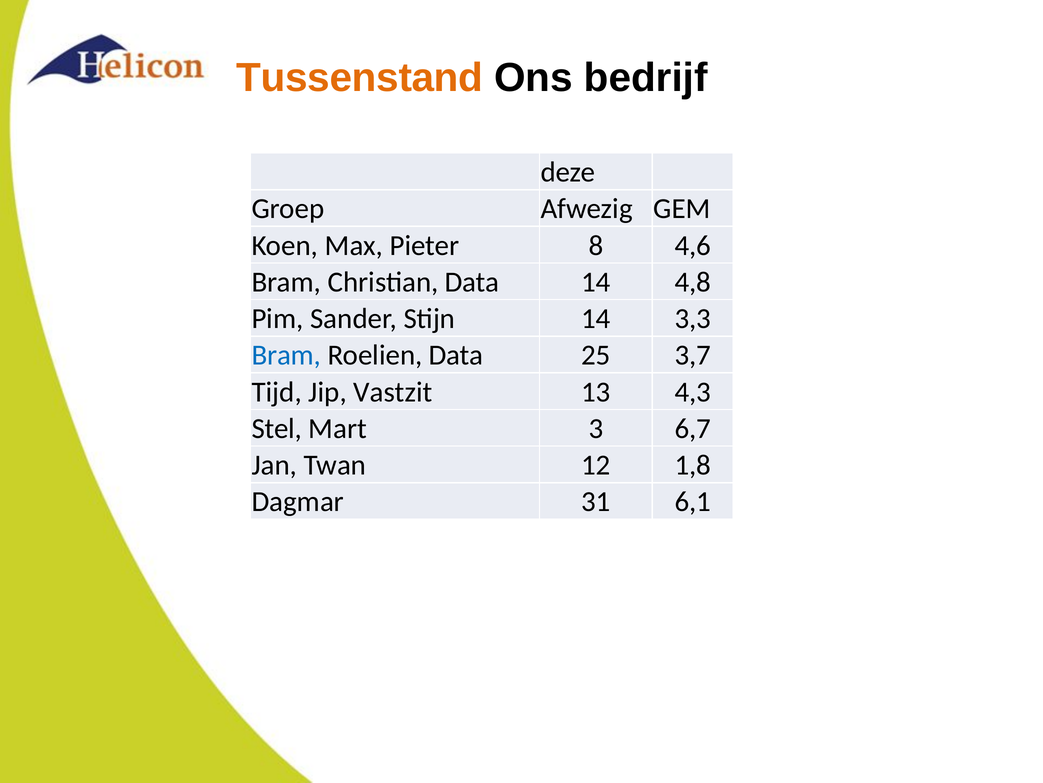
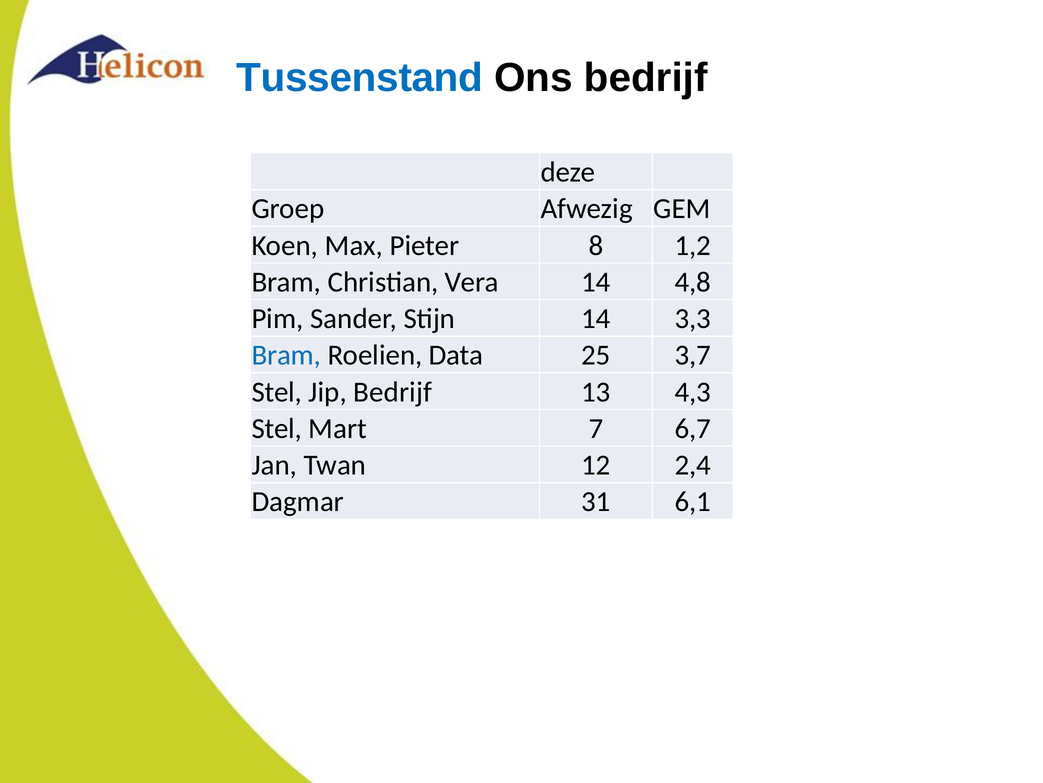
Tussenstand colour: orange -> blue (360, 78)
4,6: 4,6 -> 1,2 (693, 245)
Christian Data: Data -> Vera (472, 282)
Tijd: Tijd -> Stel (277, 392)
Jip Vastzit: Vastzit -> Bedrijf (393, 392)
3: 3 -> 7 (596, 428)
1,8: 1,8 -> 2,4 (693, 465)
